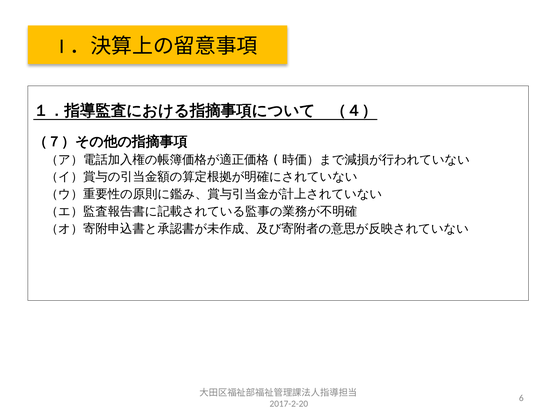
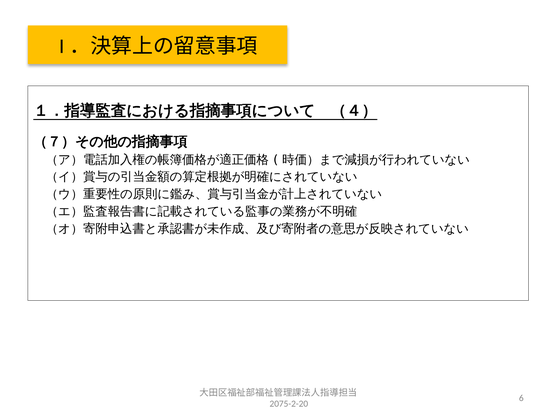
2017-2-20: 2017-2-20 -> 2075-2-20 (289, 405)
